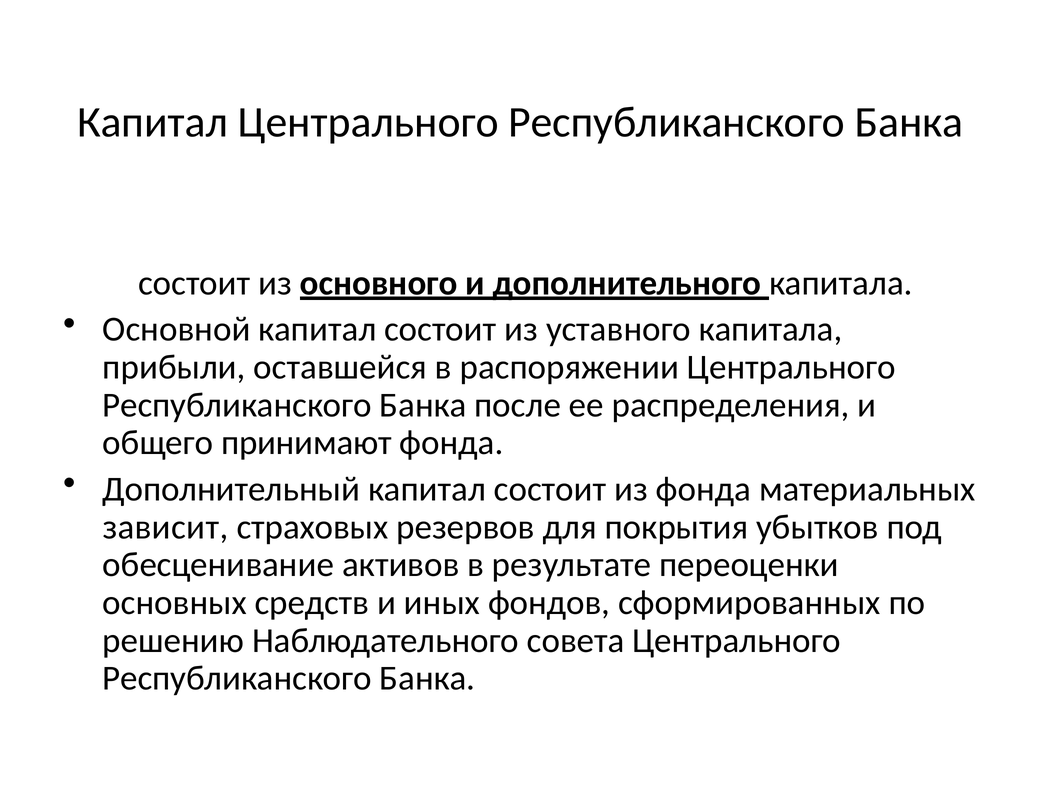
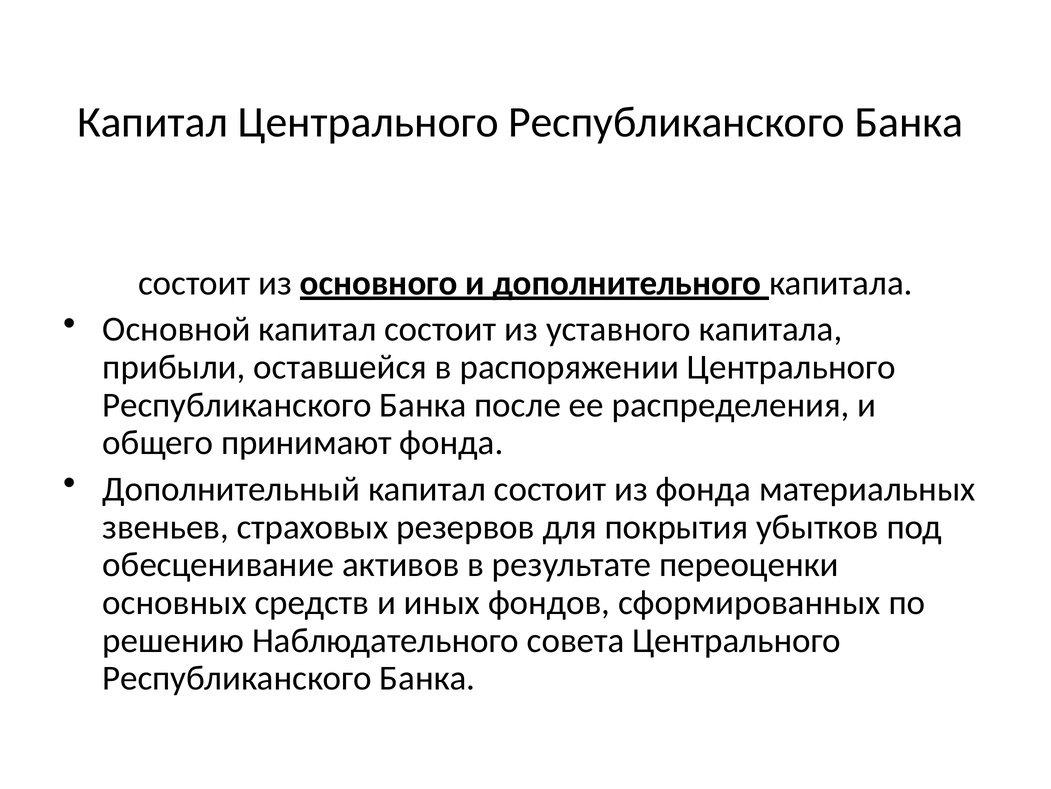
зависит: зависит -> звеньев (166, 526)
